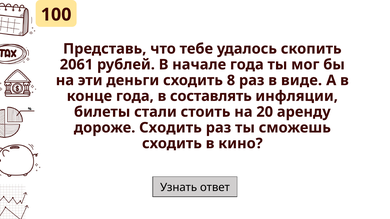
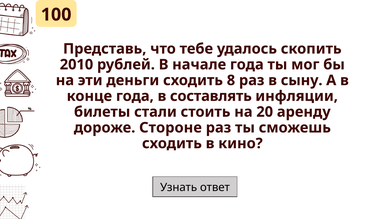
2061: 2061 -> 2010 (76, 65)
виде: виде -> сыну (302, 80)
дороже Сходить: Сходить -> Стороне (170, 128)
